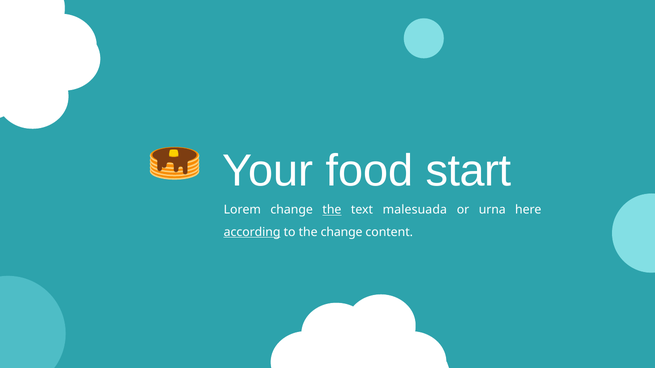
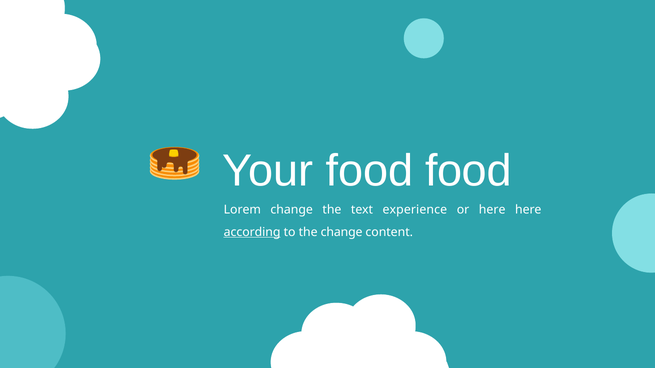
food start: start -> food (468, 171)
the underline: present -> none (332, 210)
malesuada: malesuada -> experience (415, 210)
or urna: urna -> here (492, 210)
